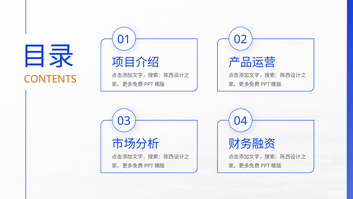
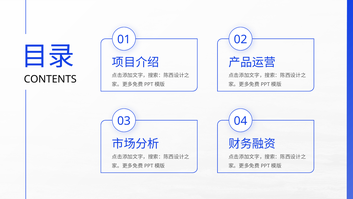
CONTENTS colour: orange -> black (50, 79)
